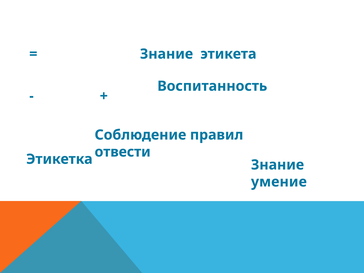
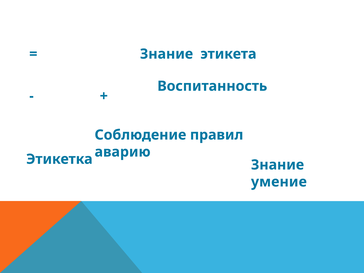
отвести: отвести -> аварию (123, 152)
